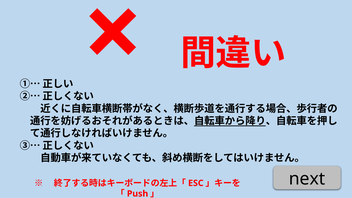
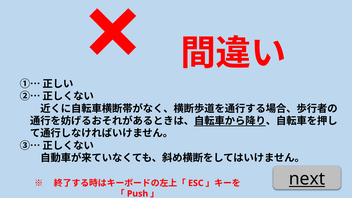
next underline: none -> present (307, 179)
